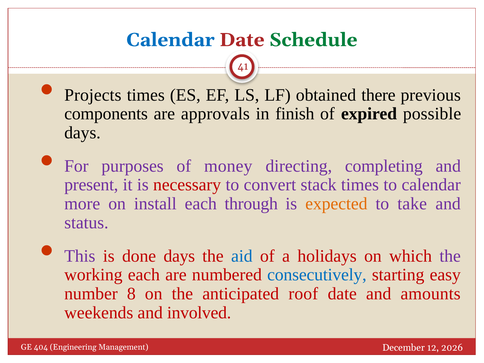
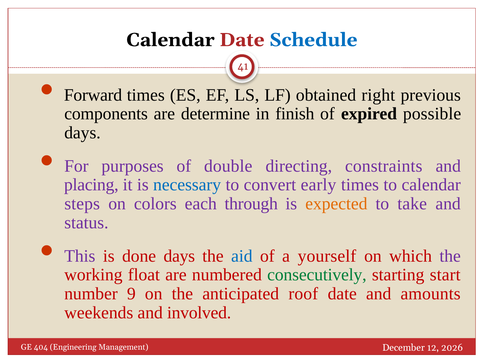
Calendar colour: blue -> black (170, 40)
Schedule colour: green -> blue (313, 40)
Projects: Projects -> Forward (93, 95)
there: there -> right (378, 95)
approvals: approvals -> determine (215, 114)
money: money -> double (228, 166)
completing: completing -> constraints (384, 166)
present: present -> placing (91, 185)
necessary colour: red -> blue (187, 185)
stack: stack -> early (319, 185)
more: more -> steps (82, 204)
install: install -> colors (155, 204)
holidays: holidays -> yourself (327, 256)
working each: each -> float (144, 275)
consecutively colour: blue -> green (317, 275)
easy: easy -> start (445, 275)
8: 8 -> 9 (131, 294)
